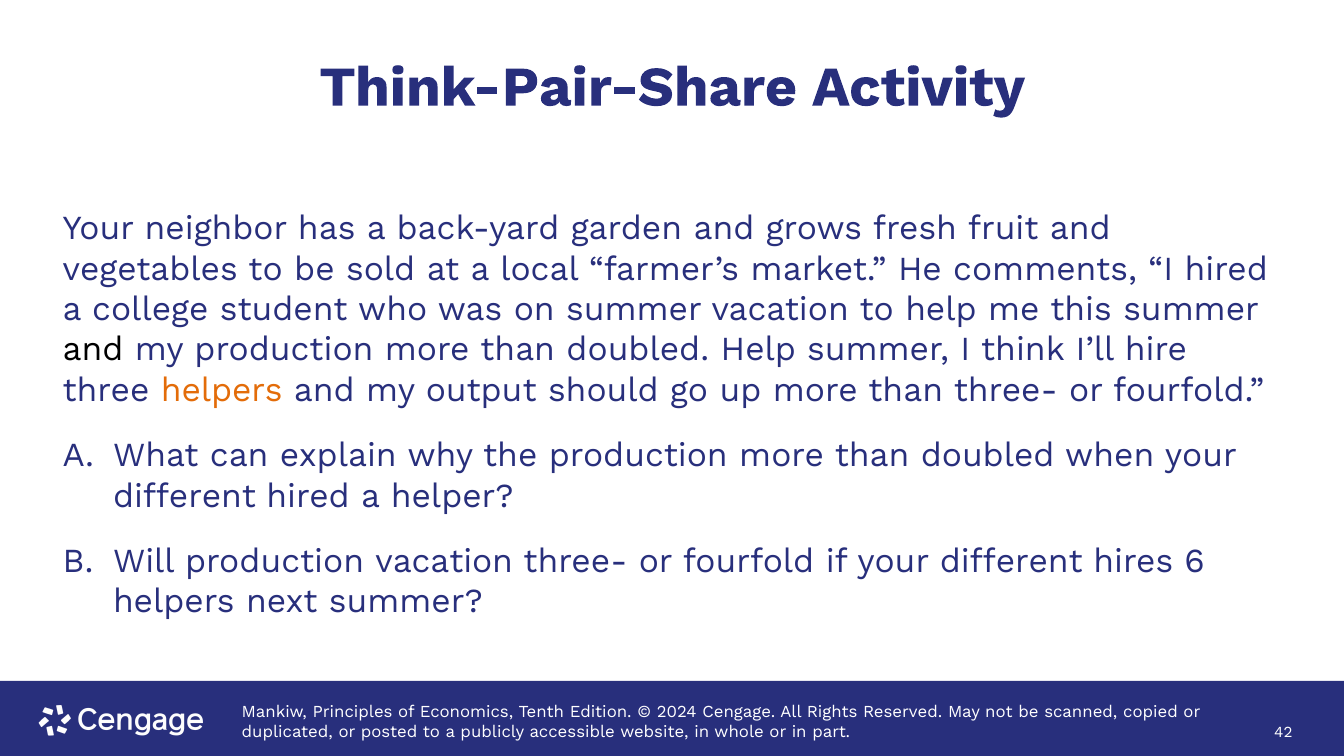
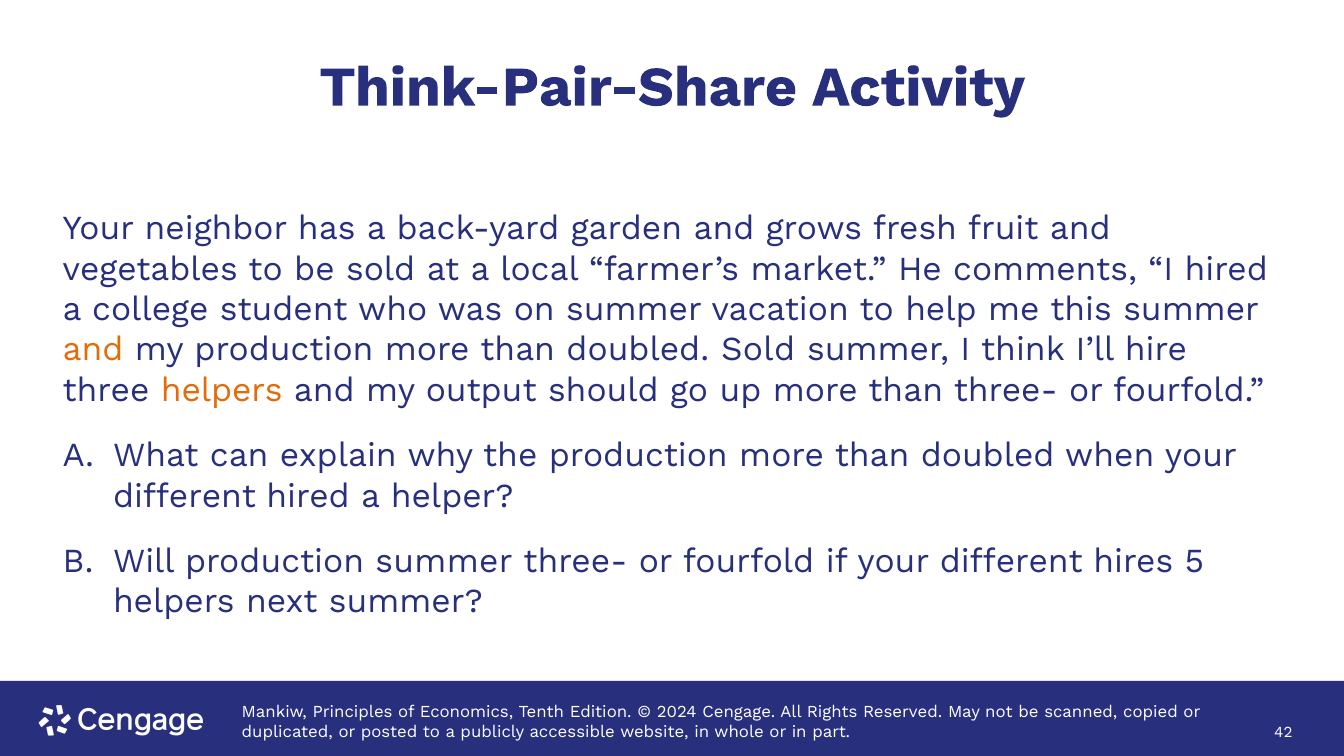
and colour: black -> orange (93, 350)
doubled Help: Help -> Sold (758, 350)
production vacation: vacation -> summer (444, 561)
6: 6 -> 5 (1194, 561)
